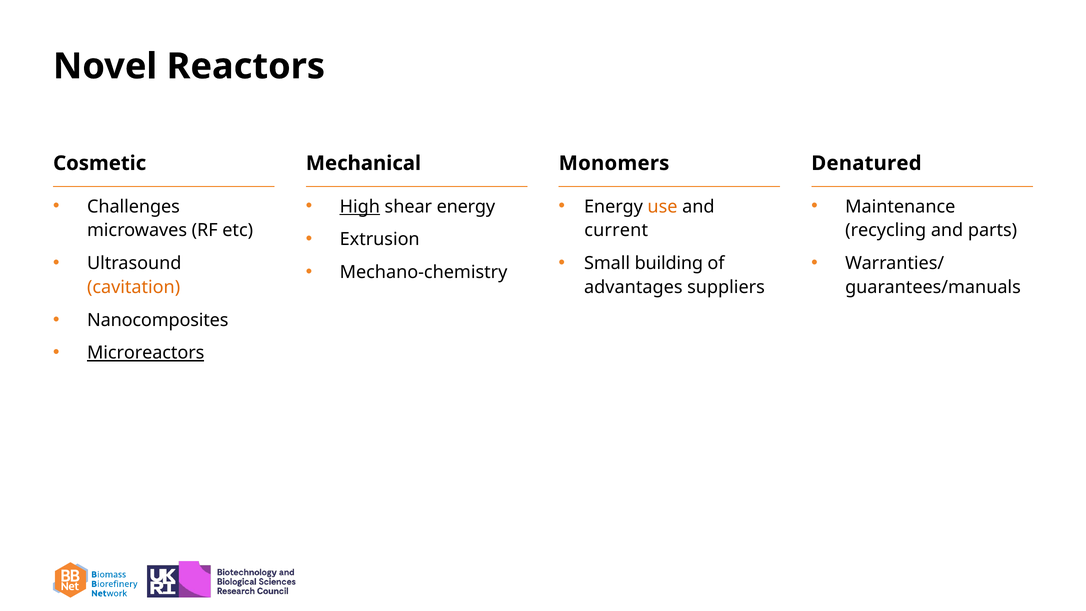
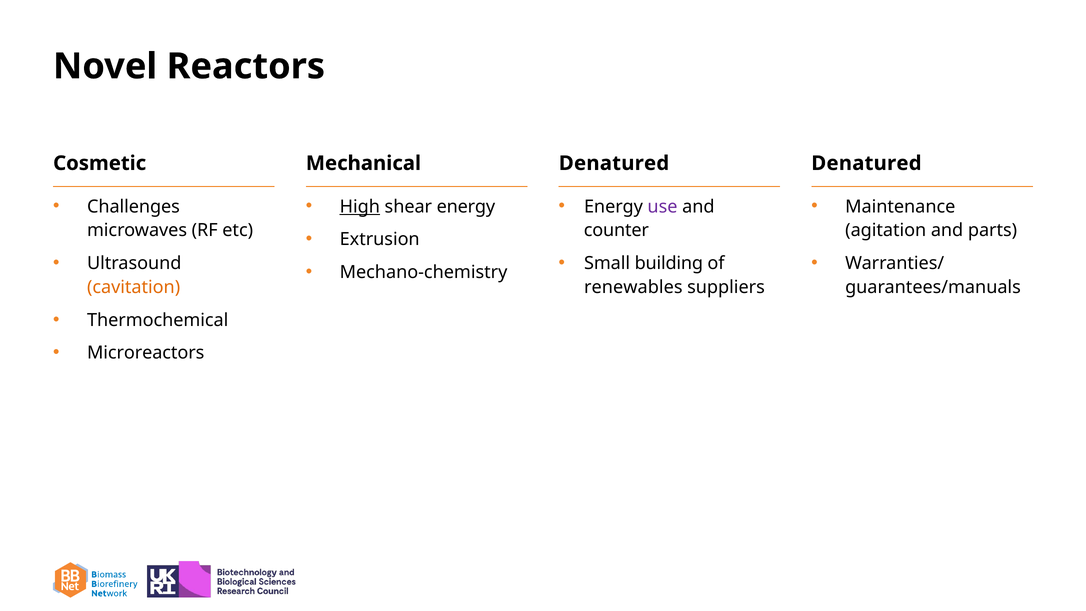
Monomers: Monomers -> Denatured (614, 163)
use colour: orange -> purple (662, 207)
current: current -> counter (616, 230)
recycling: recycling -> agitation (886, 230)
advantages: advantages -> renewables (633, 287)
Nanocomposites: Nanocomposites -> Thermochemical (158, 320)
Microreactors underline: present -> none (146, 353)
